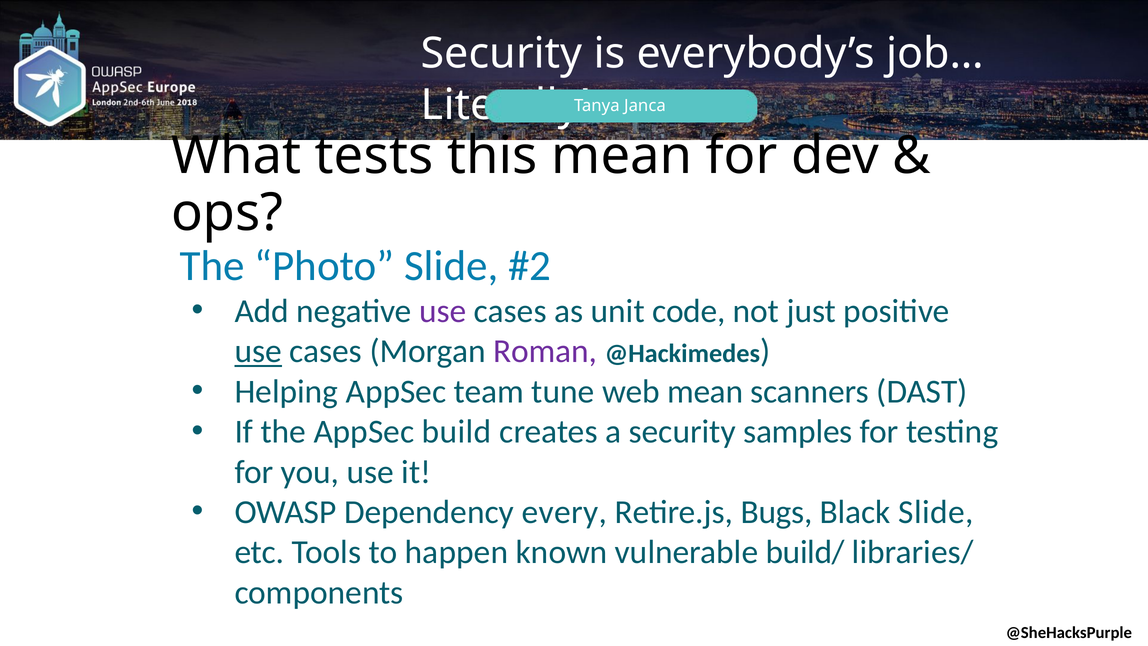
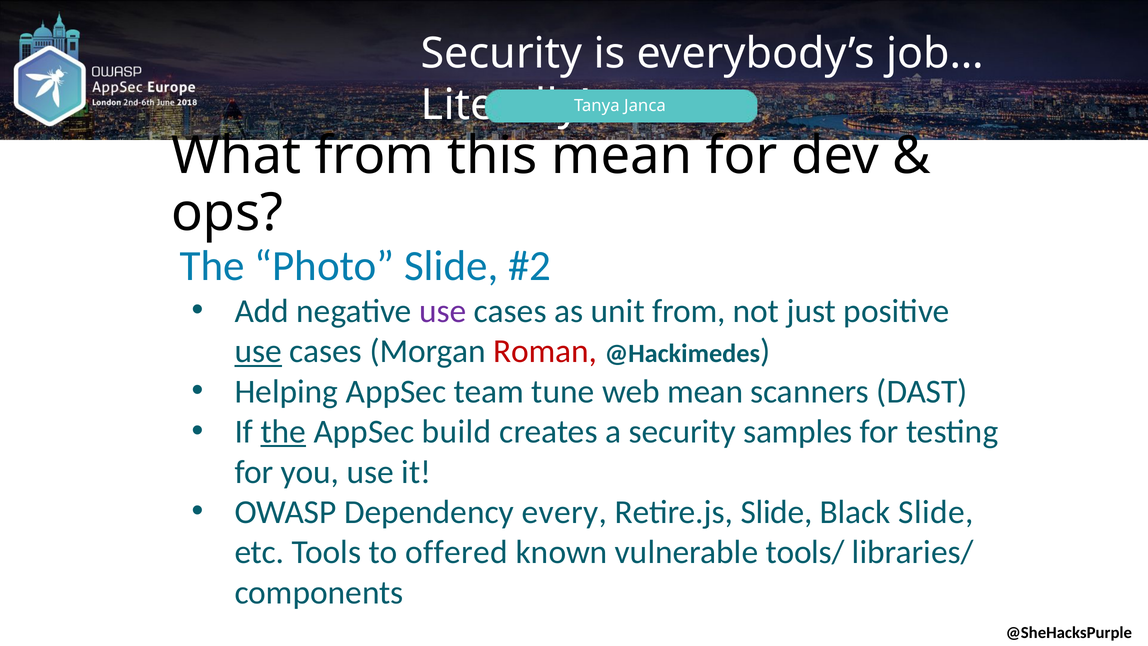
What tests: tests -> from (374, 156)
unit code: code -> from (689, 311)
Roman colour: purple -> red (545, 351)
the underline: none -> present (283, 432)
Retire.js Bugs: Bugs -> Slide (777, 512)
happen: happen -> offered (456, 552)
build/: build/ -> tools/ (805, 552)
